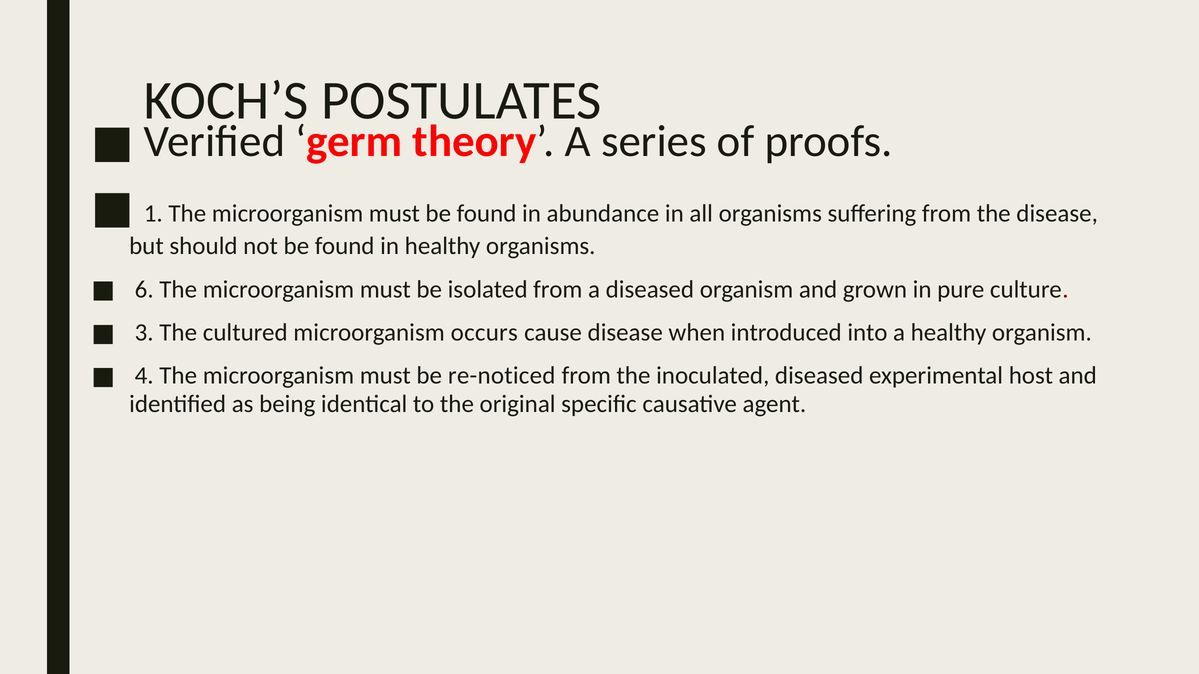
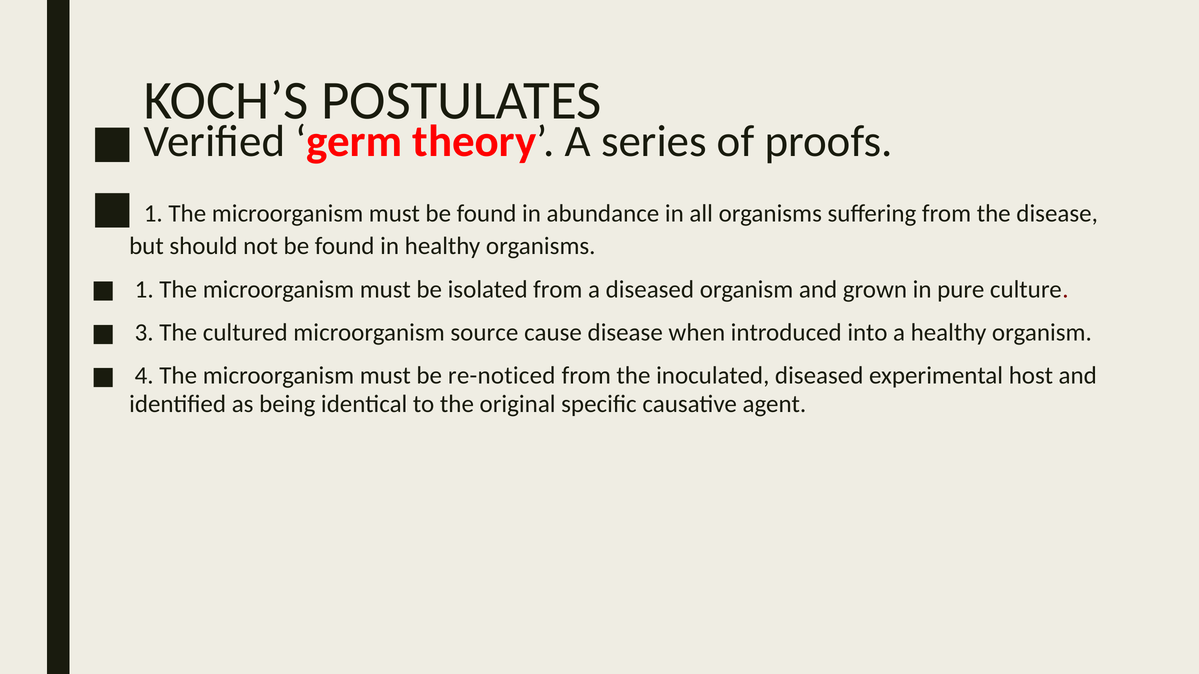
6: 6 -> 1 (144, 290)
occurs: occurs -> source (484, 333)
